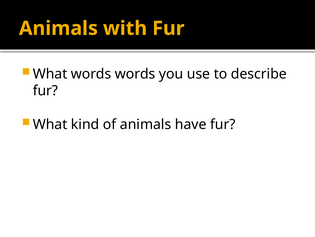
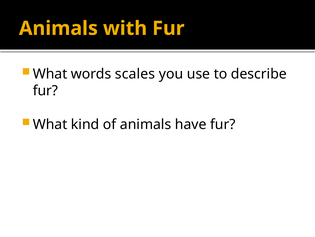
words words: words -> scales (135, 74)
